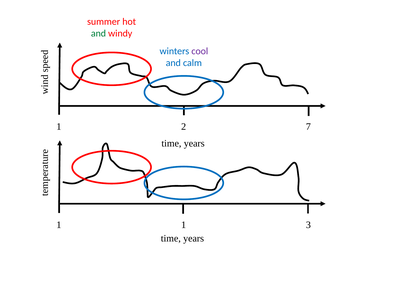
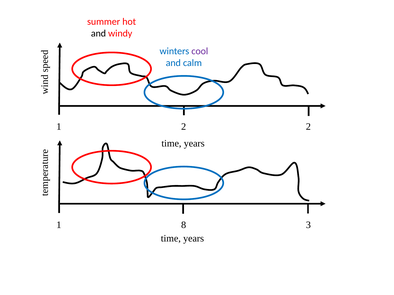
and colour: green -> black (98, 33)
2 7: 7 -> 2 (308, 127)
1 1: 1 -> 8 (184, 225)
